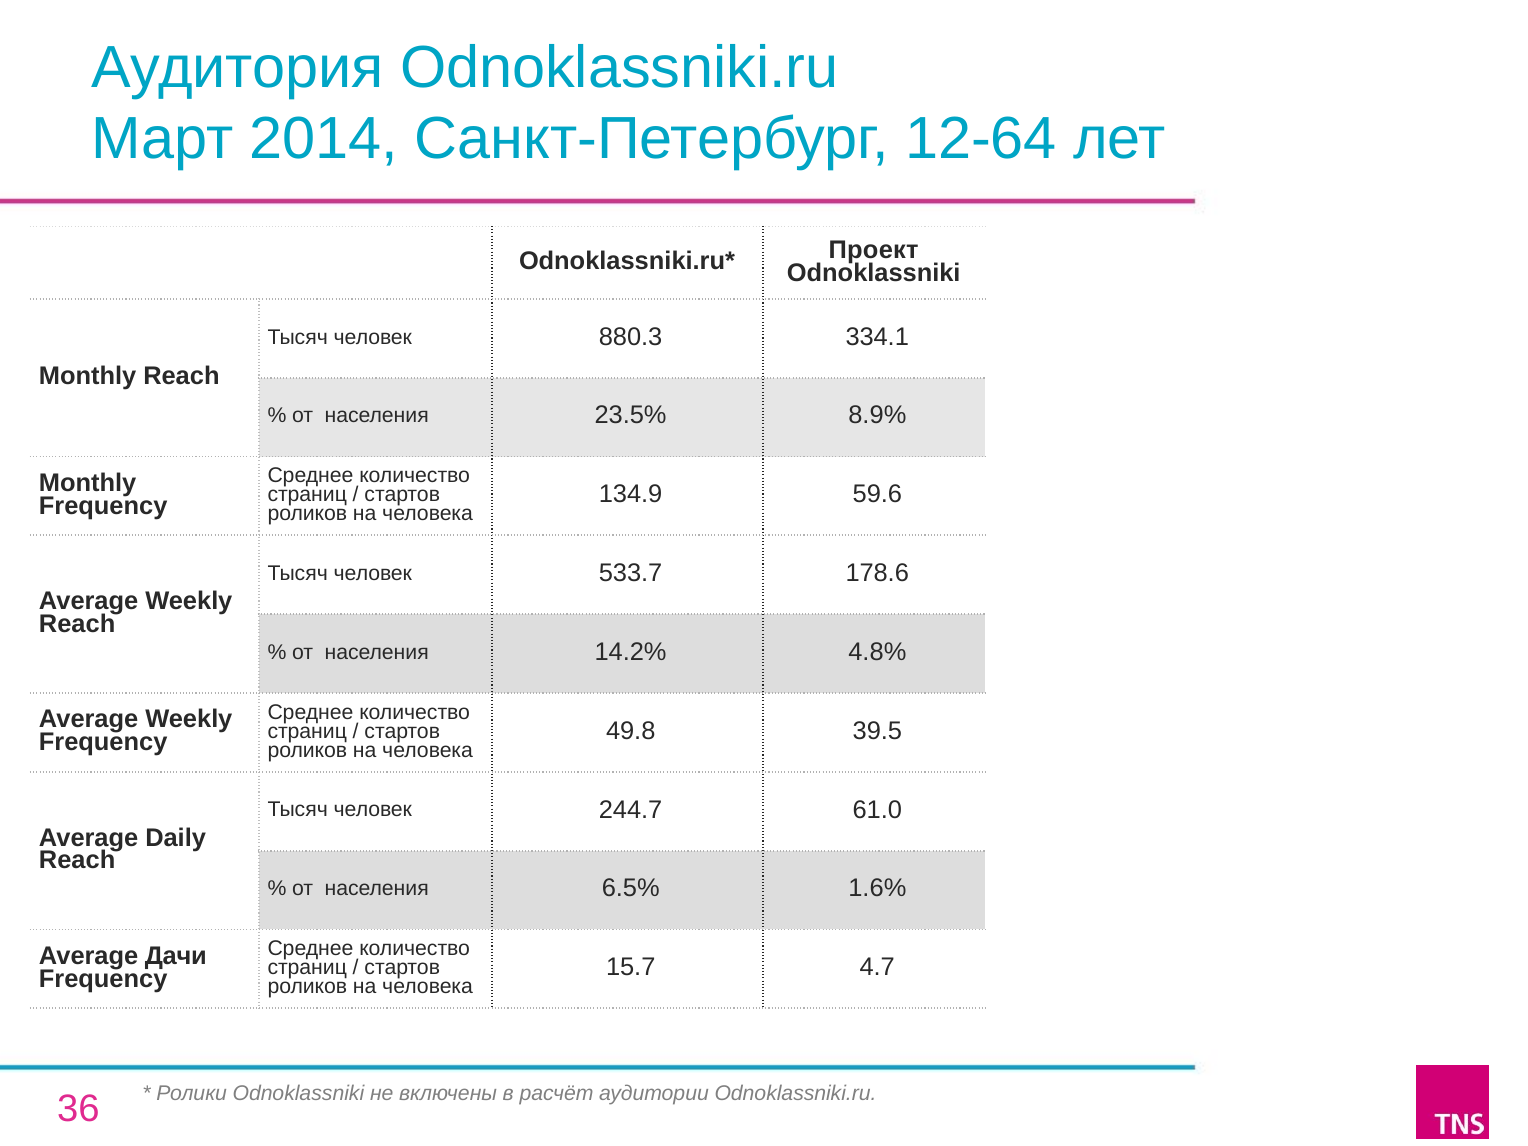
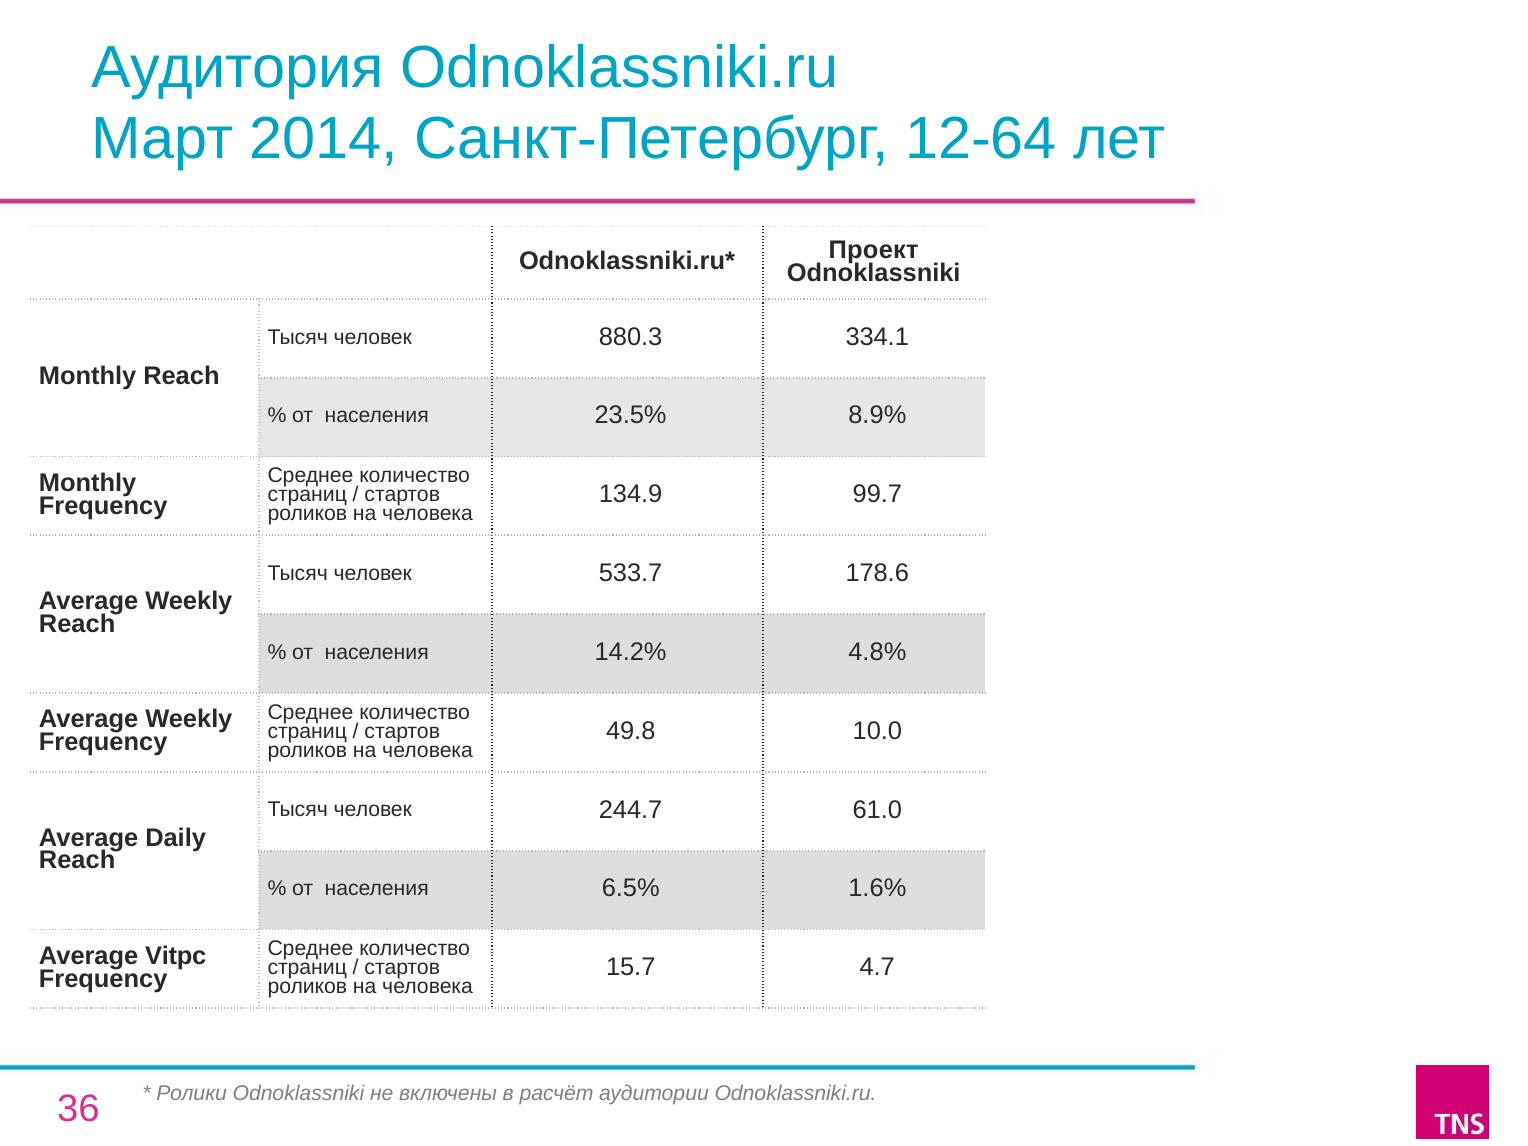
59.6: 59.6 -> 99.7 (877, 494)
39.5: 39.5 -> 10.0 (877, 731)
Дачи: Дачи -> Vitpc (176, 956)
